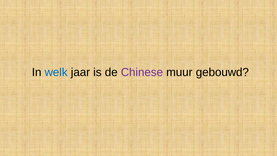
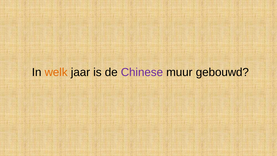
welk colour: blue -> orange (56, 72)
